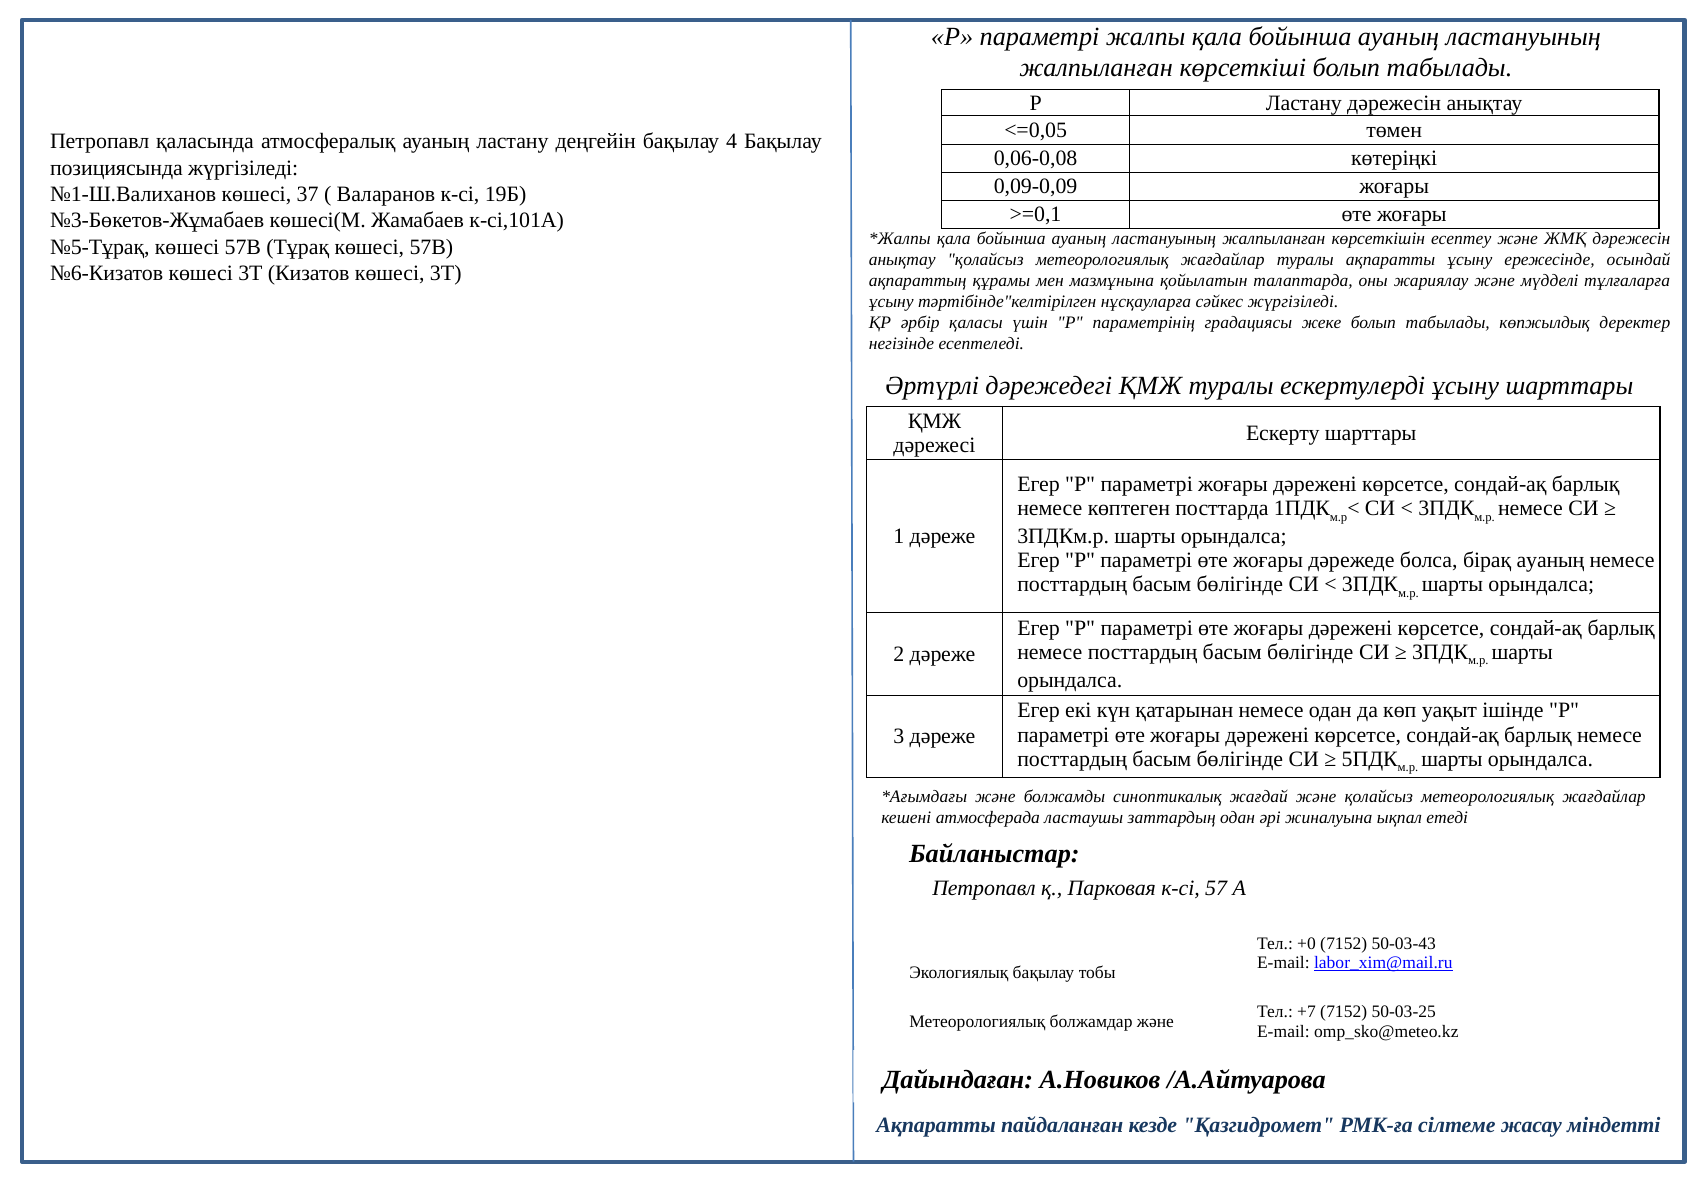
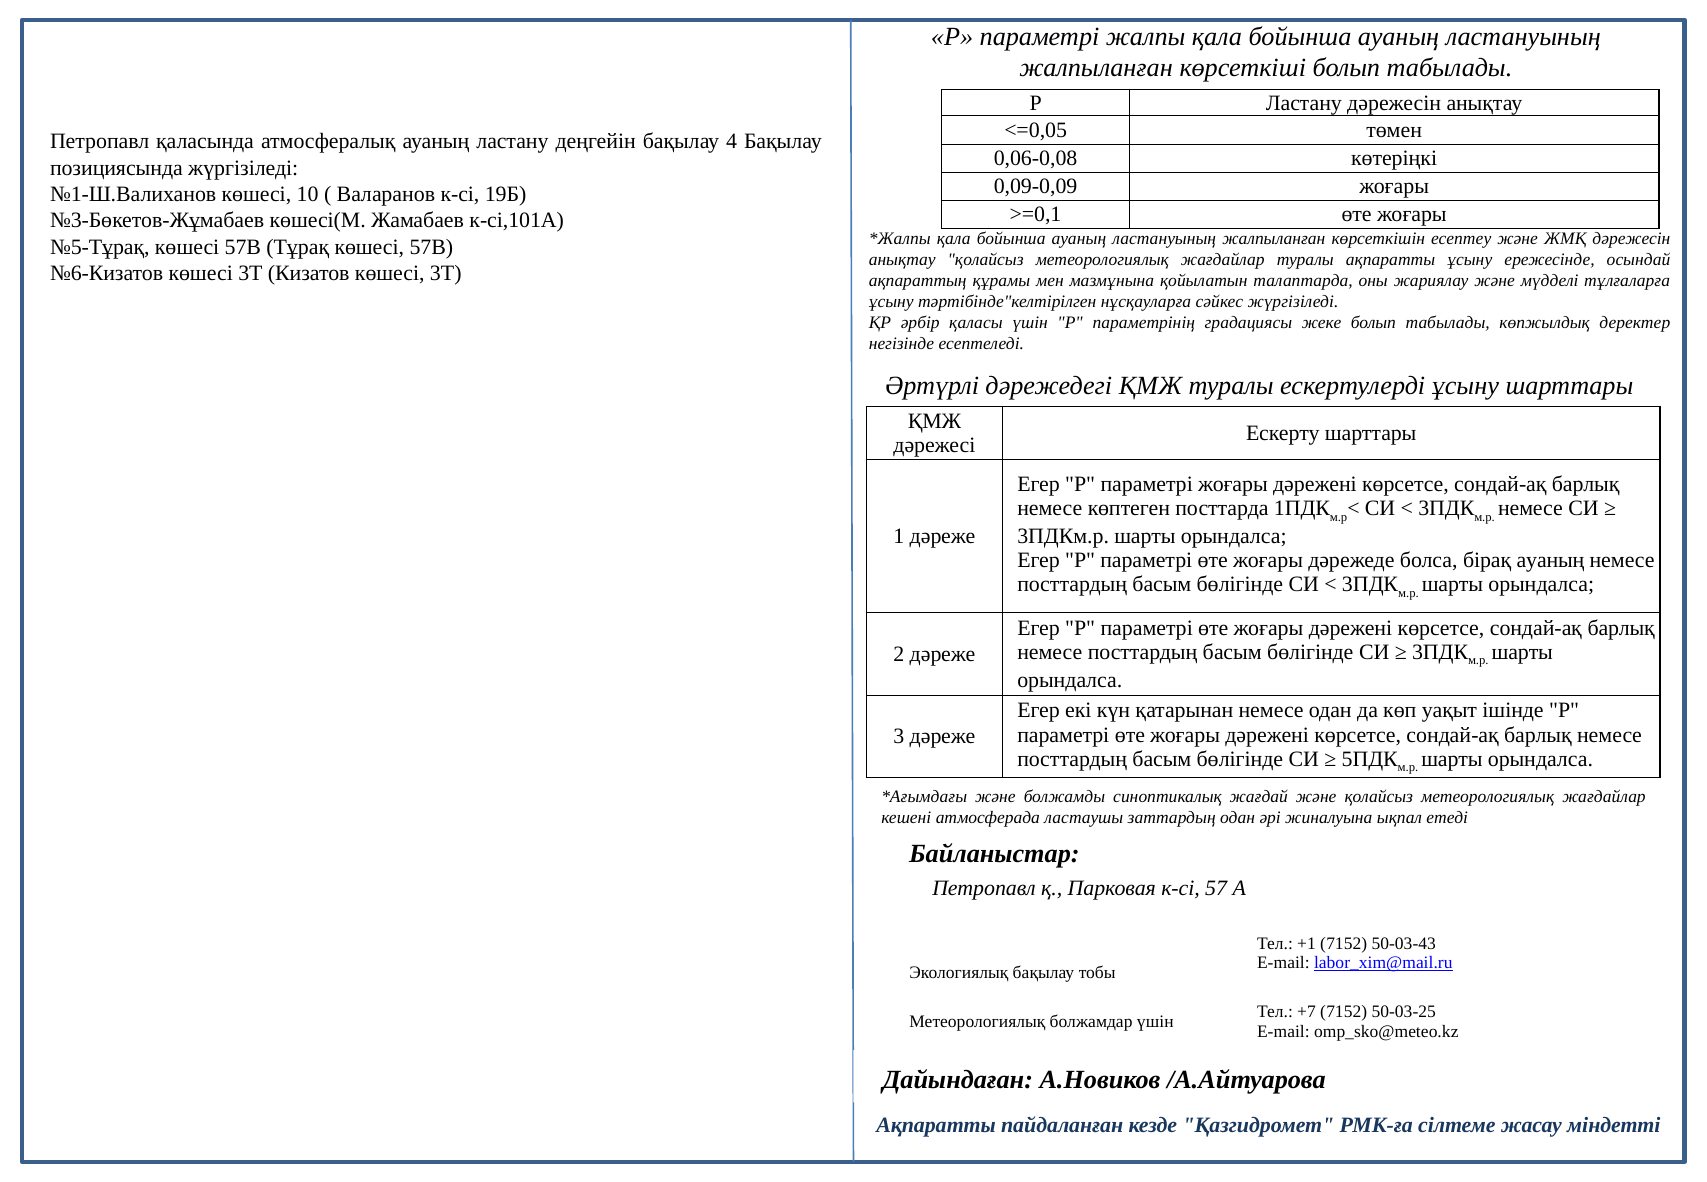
37: 37 -> 10 (308, 194)
+0: +0 -> +1 (1307, 943)
болжамдар және: және -> үшін (1155, 1021)
